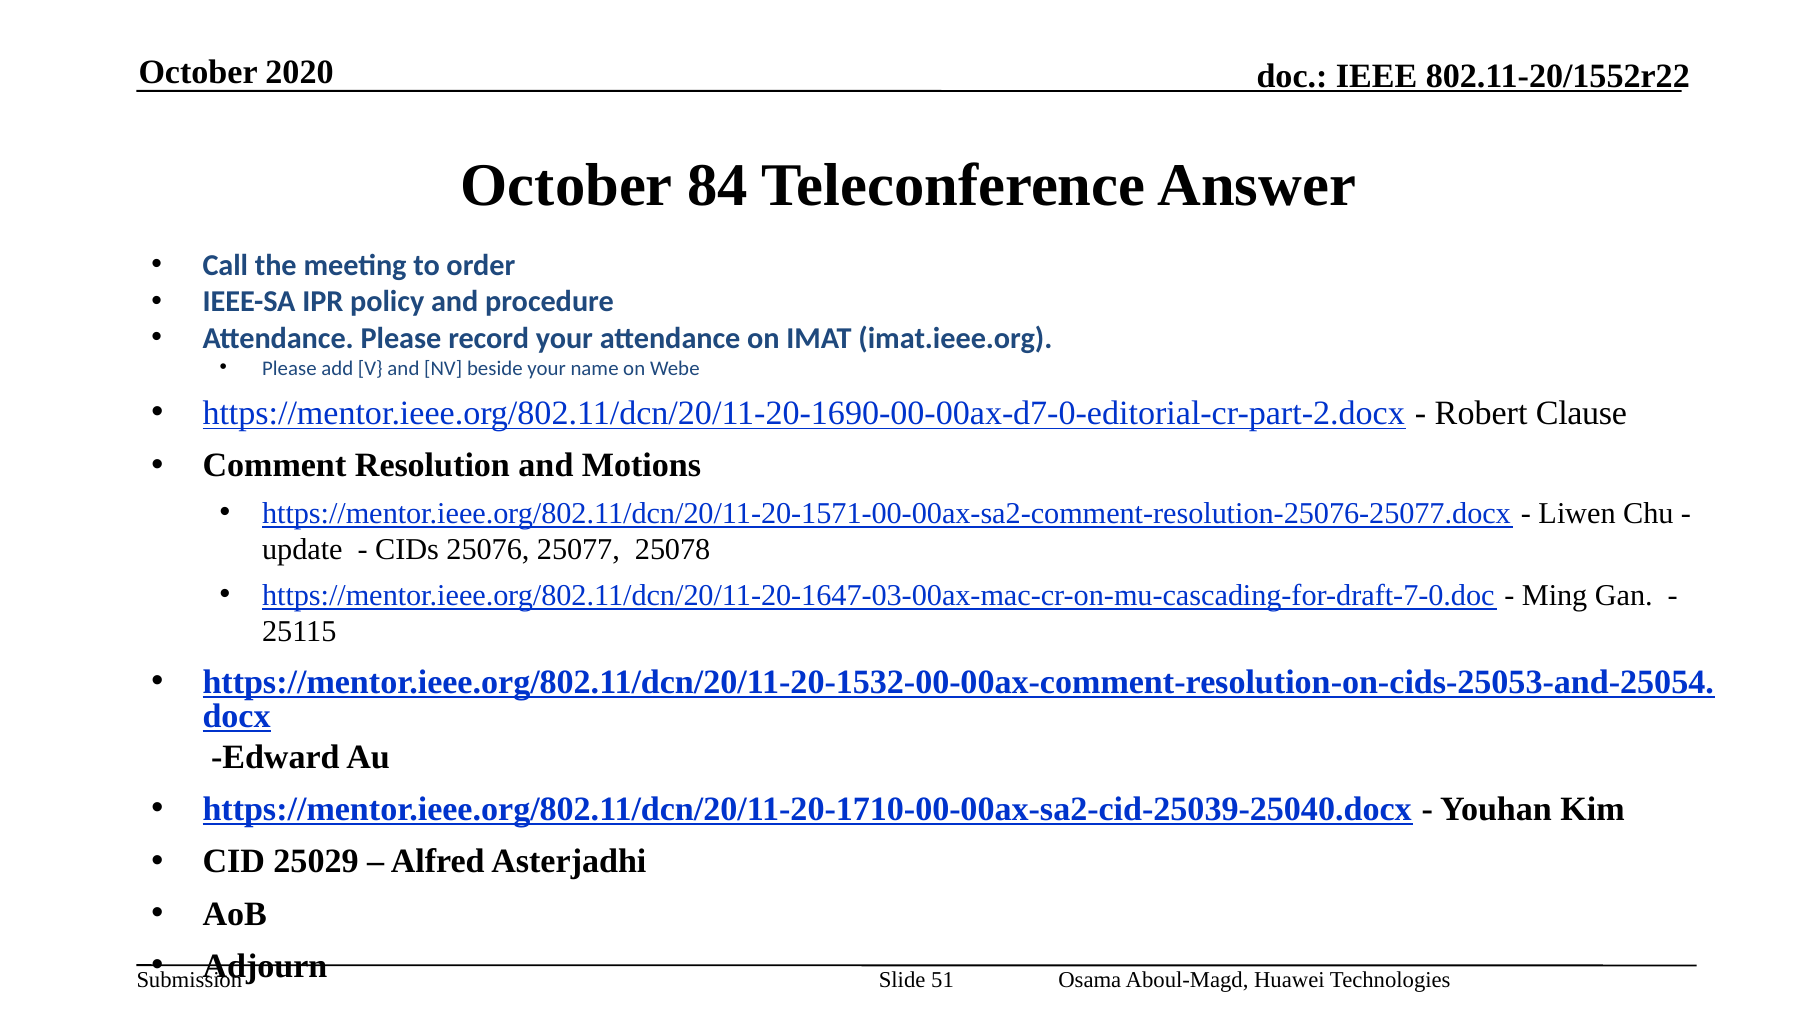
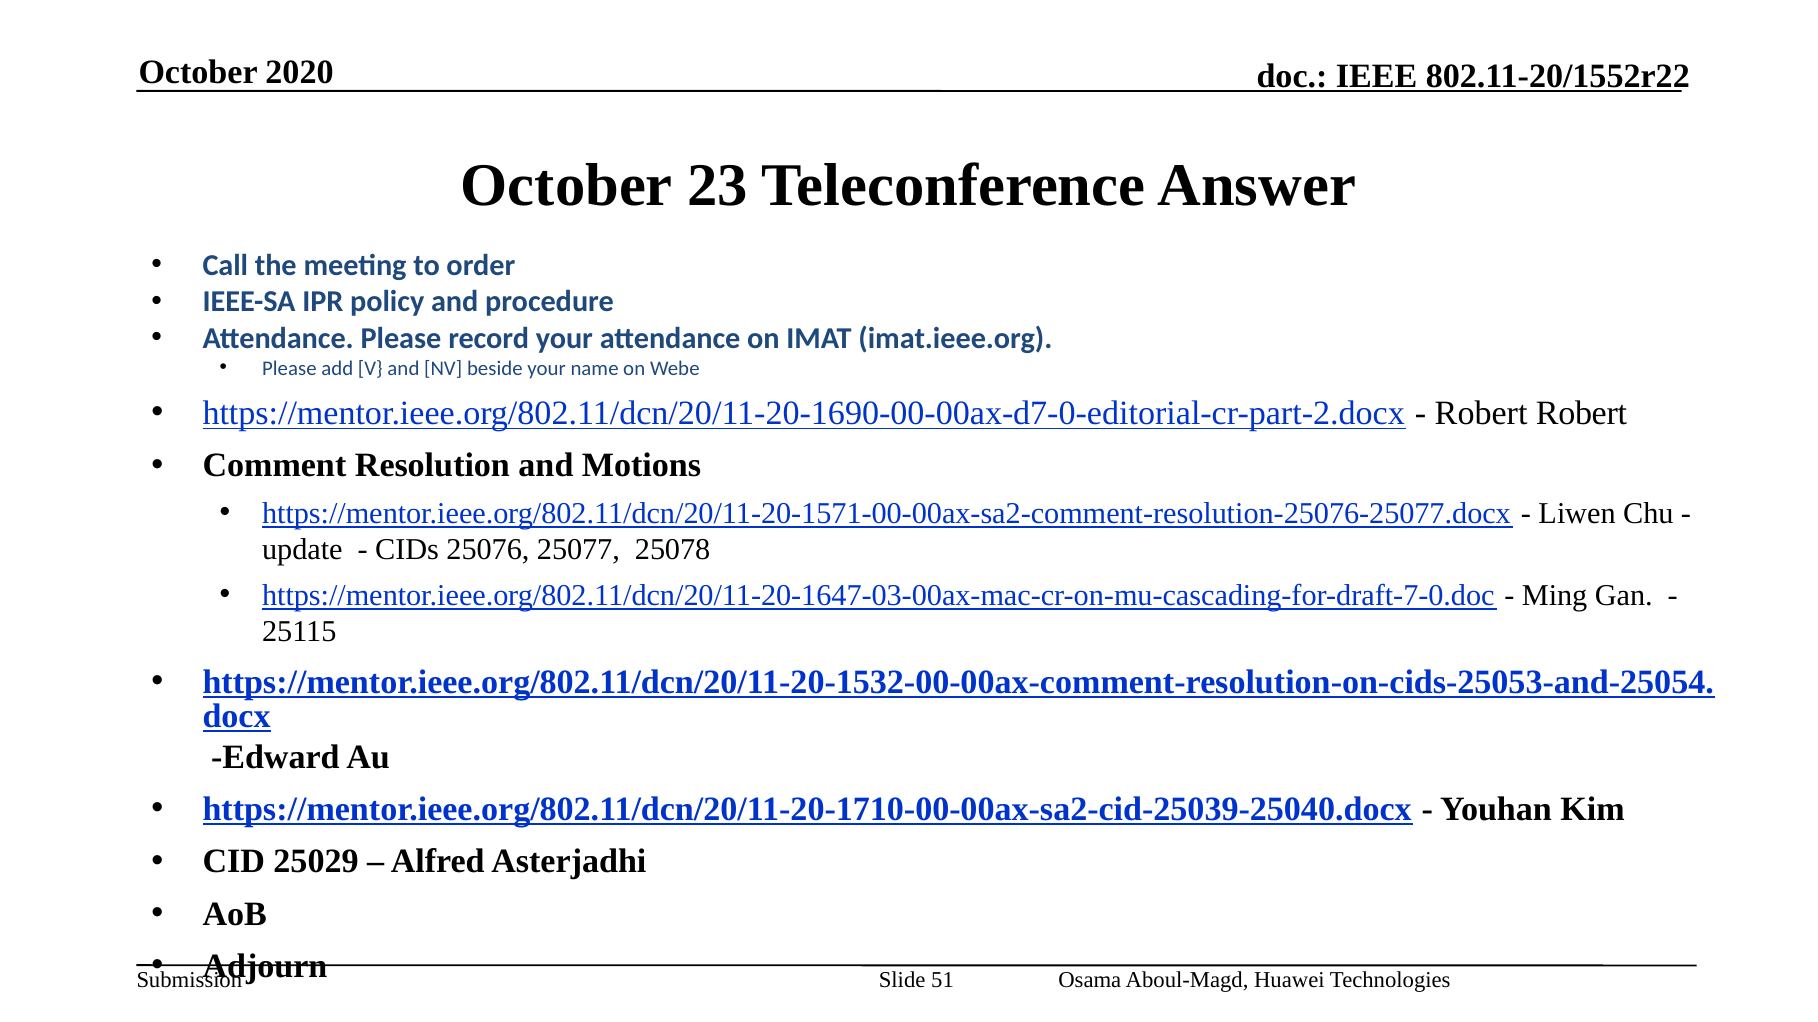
84: 84 -> 23 (717, 186)
Robert Clause: Clause -> Robert (1581, 414)
